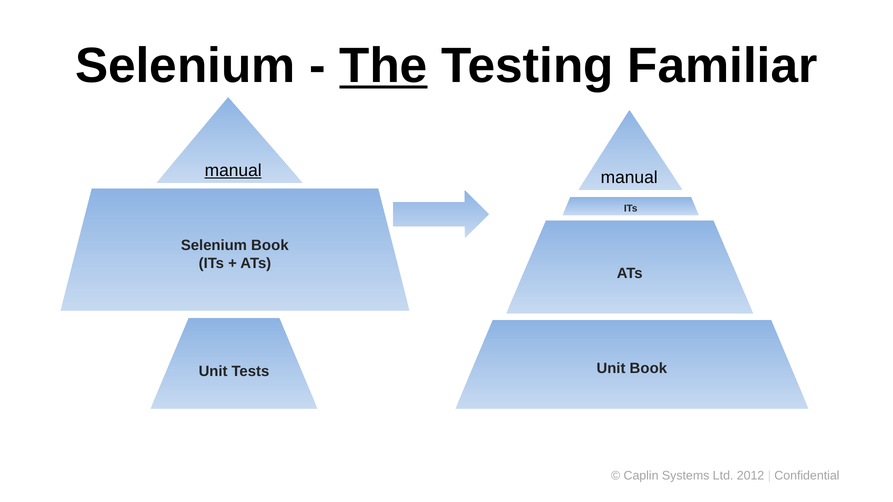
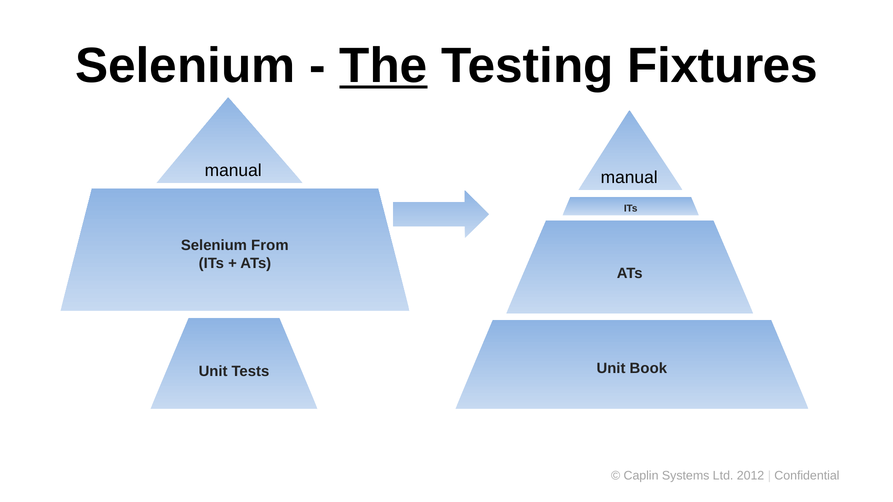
Familiar: Familiar -> Fixtures (723, 66)
manual underline: present -> none (233, 171)
Selenium Book: Book -> From (270, 246)
